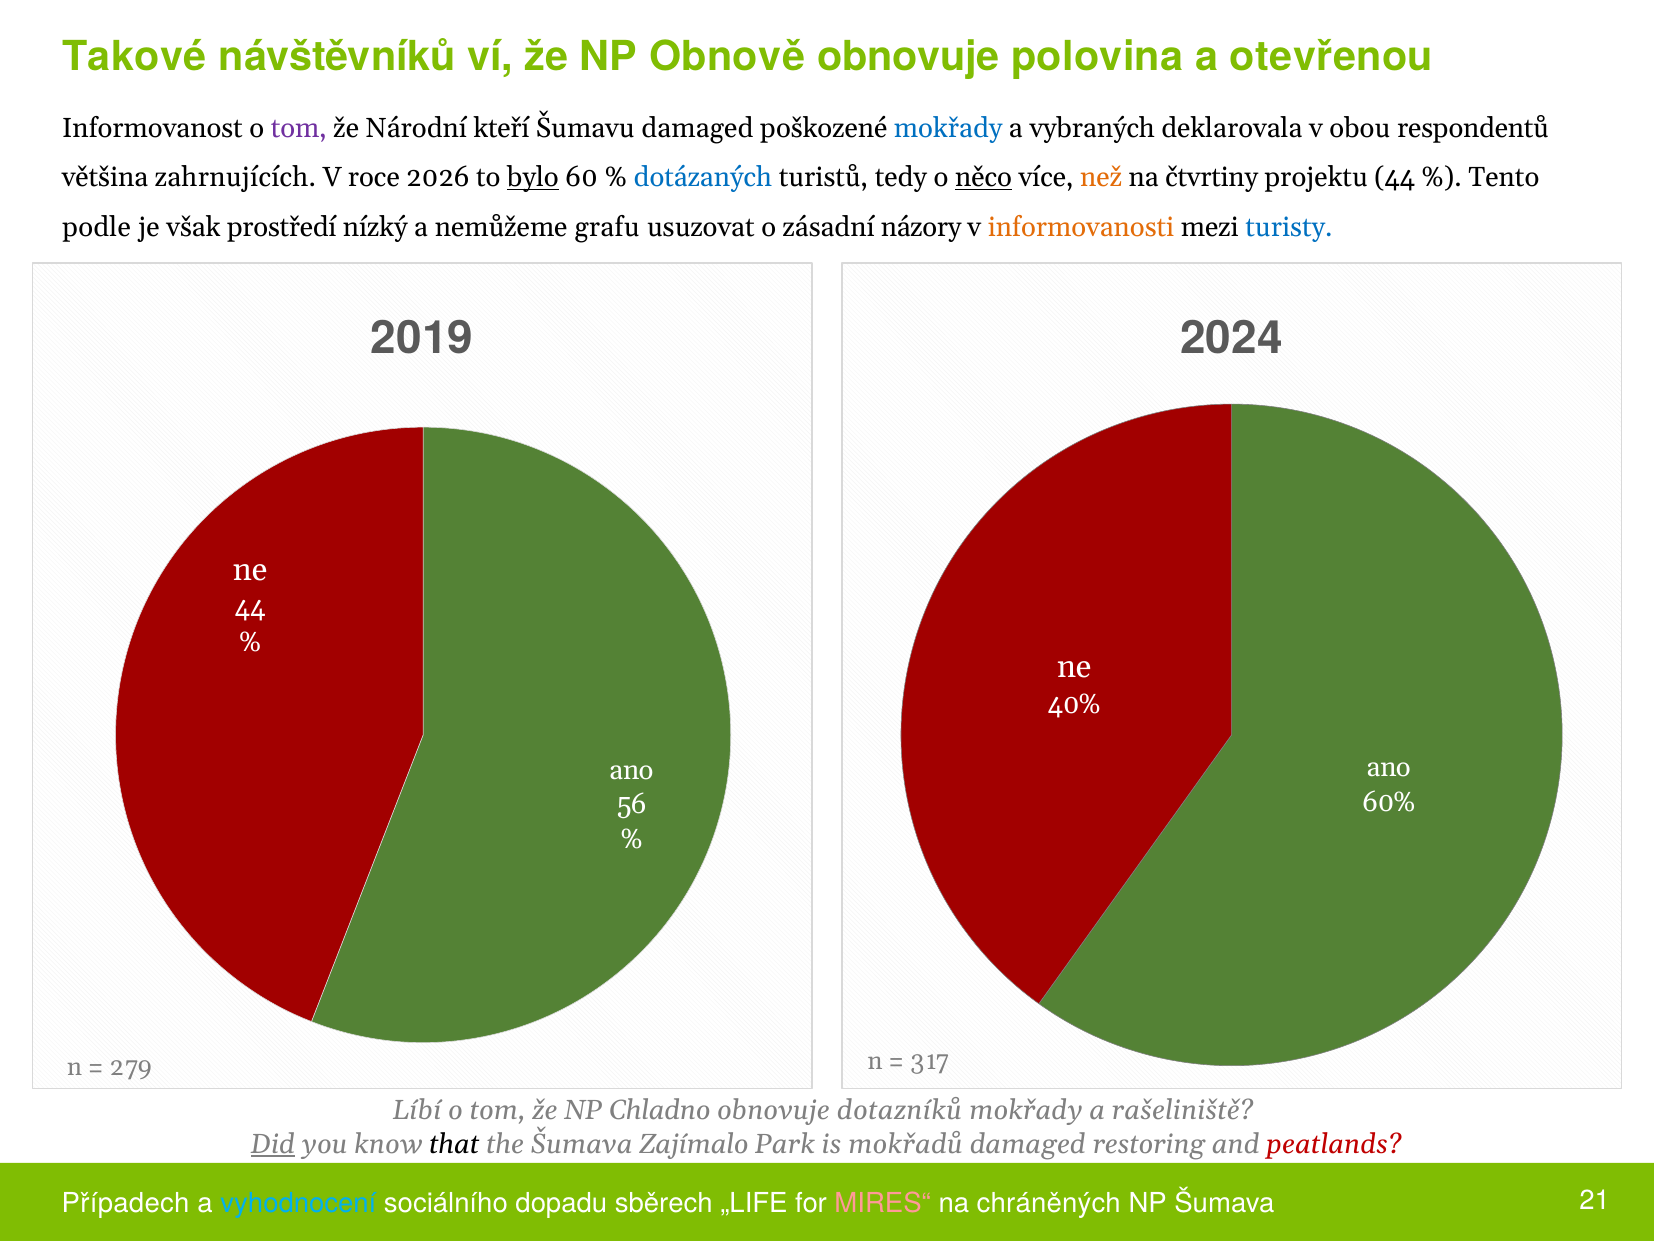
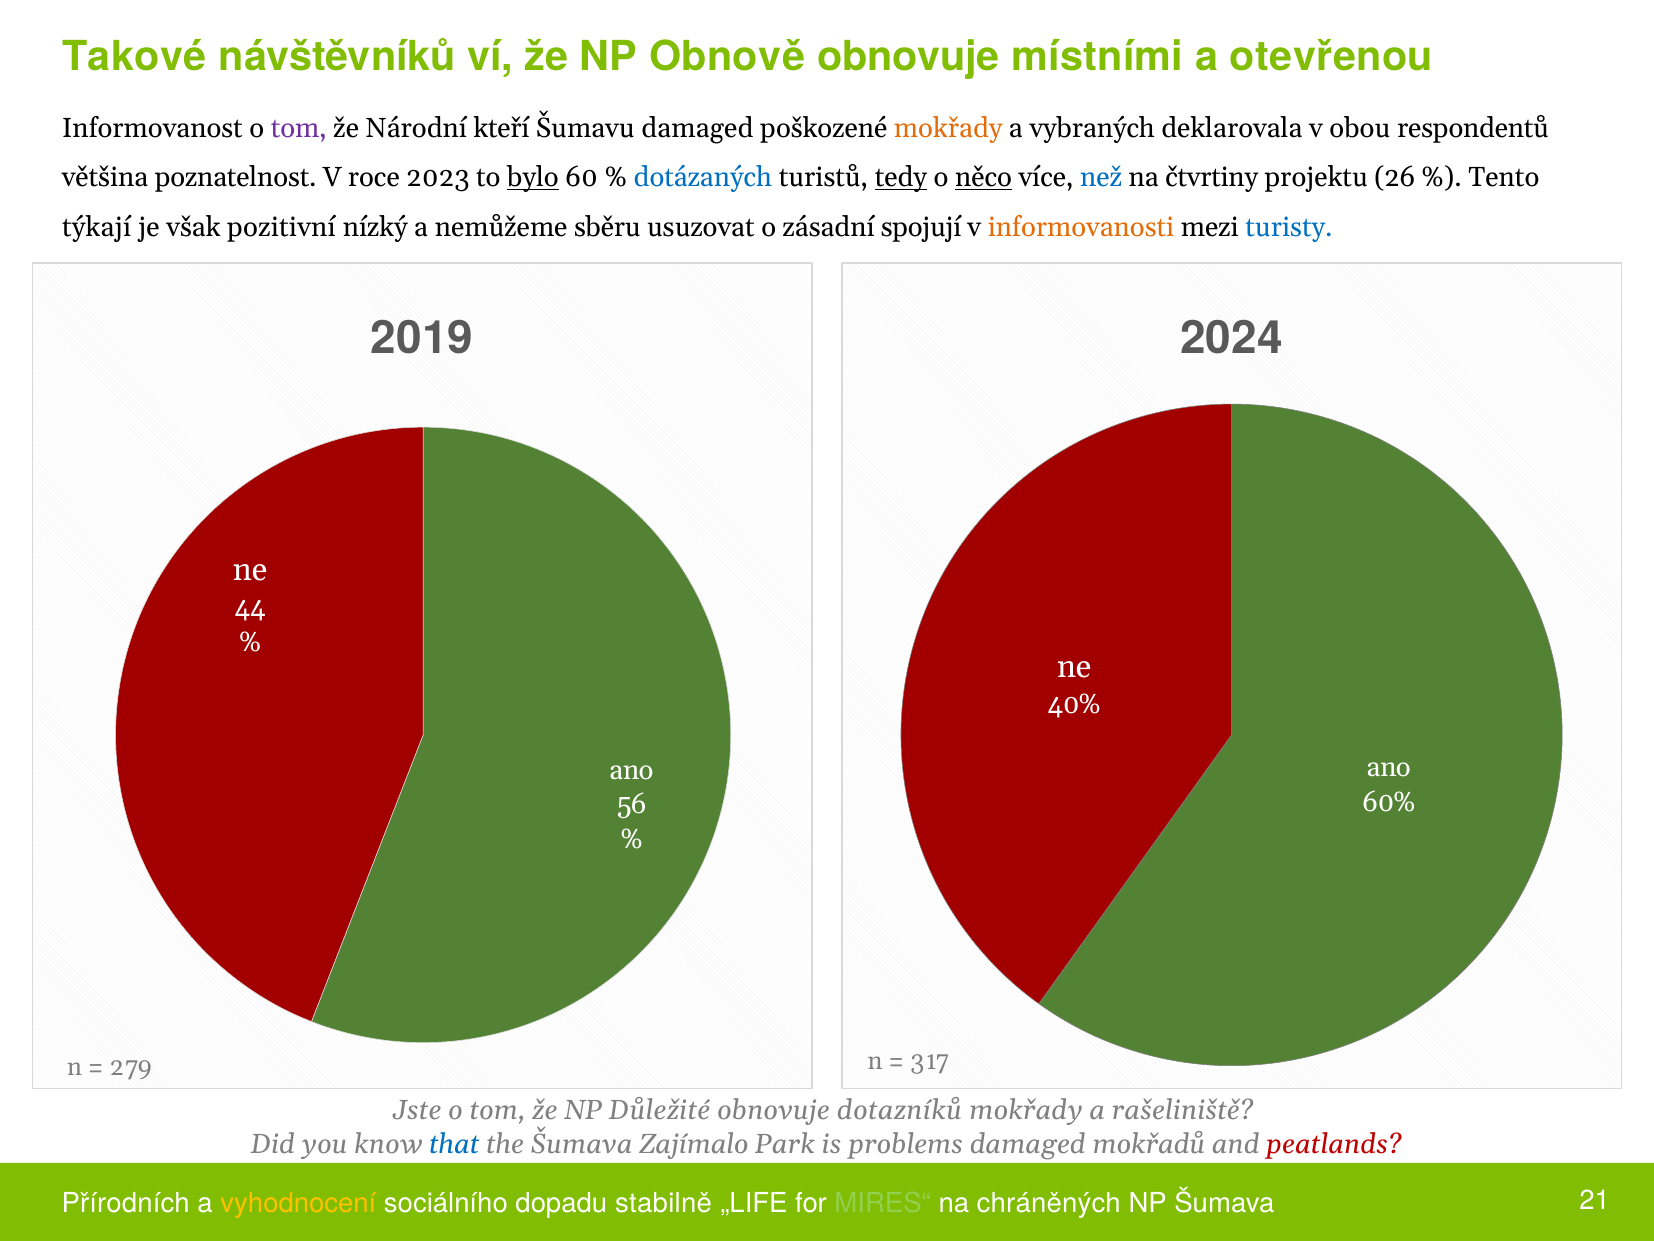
polovina: polovina -> místními (1097, 57)
mokřady colour: blue -> orange (948, 128)
zahrnujících: zahrnujících -> poznatelnost (236, 178)
2026: 2026 -> 2023 (438, 178)
tedy underline: none -> present (901, 178)
než colour: orange -> blue (1101, 178)
projektu 44: 44 -> 26 (1395, 178)
podle: podle -> týkají (97, 227)
prostředí: prostředí -> pozitivní (282, 227)
grafu: grafu -> sběru (607, 227)
názory: názory -> spojují (921, 227)
Líbí: Líbí -> Jste (417, 1110)
Chladno: Chladno -> Důležité (659, 1110)
Did underline: present -> none (273, 1143)
that colour: black -> blue (454, 1143)
mokřadů: mokřadů -> problems (906, 1143)
restoring: restoring -> mokřadů (1149, 1143)
Případech: Případech -> Přírodních (126, 1203)
vyhodnocení colour: light blue -> yellow (298, 1203)
sběrech: sběrech -> stabilně (664, 1203)
MIRES“ colour: pink -> light green (883, 1203)
